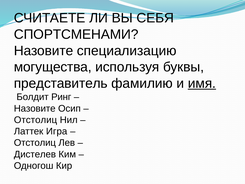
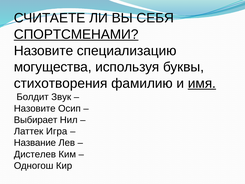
СПОРТСМЕНАМИ underline: none -> present (76, 34)
представитель: представитель -> стихотворения (61, 83)
Ринг: Ринг -> Звук (61, 97)
Отстолиц: Отстолиц -> Выбирает (36, 120)
Отстолиц: Отстолиц -> Название (35, 143)
